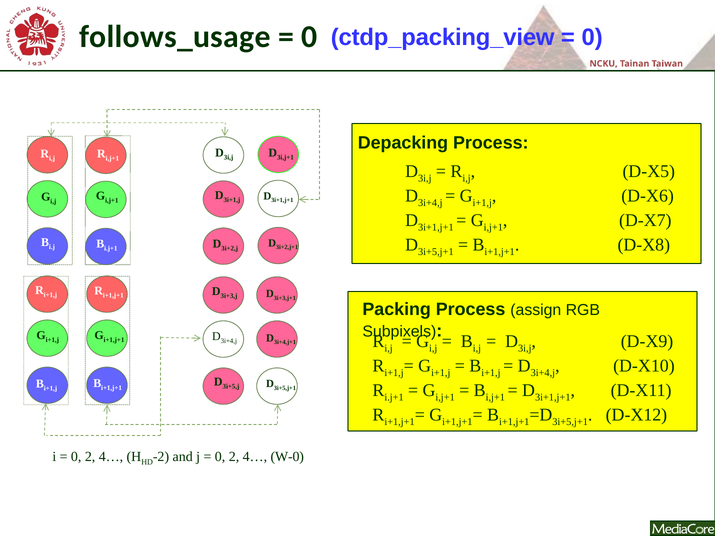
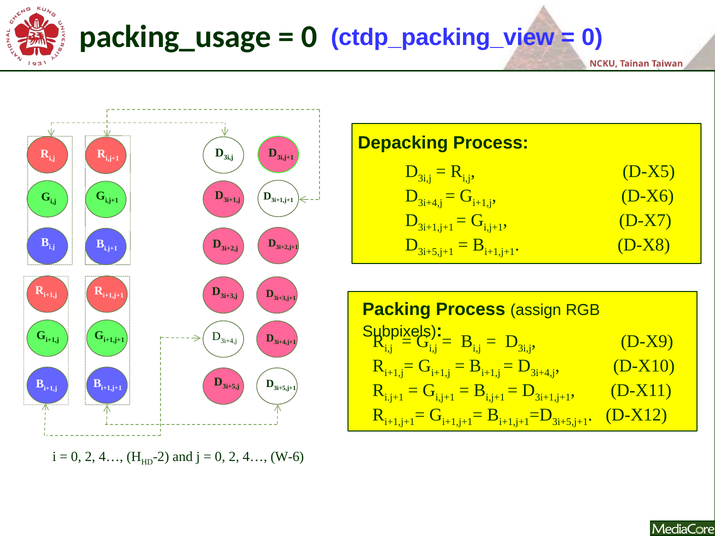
follows_usage: follows_usage -> packing_usage (175, 37)
W-0: W-0 -> W-6 (287, 457)
